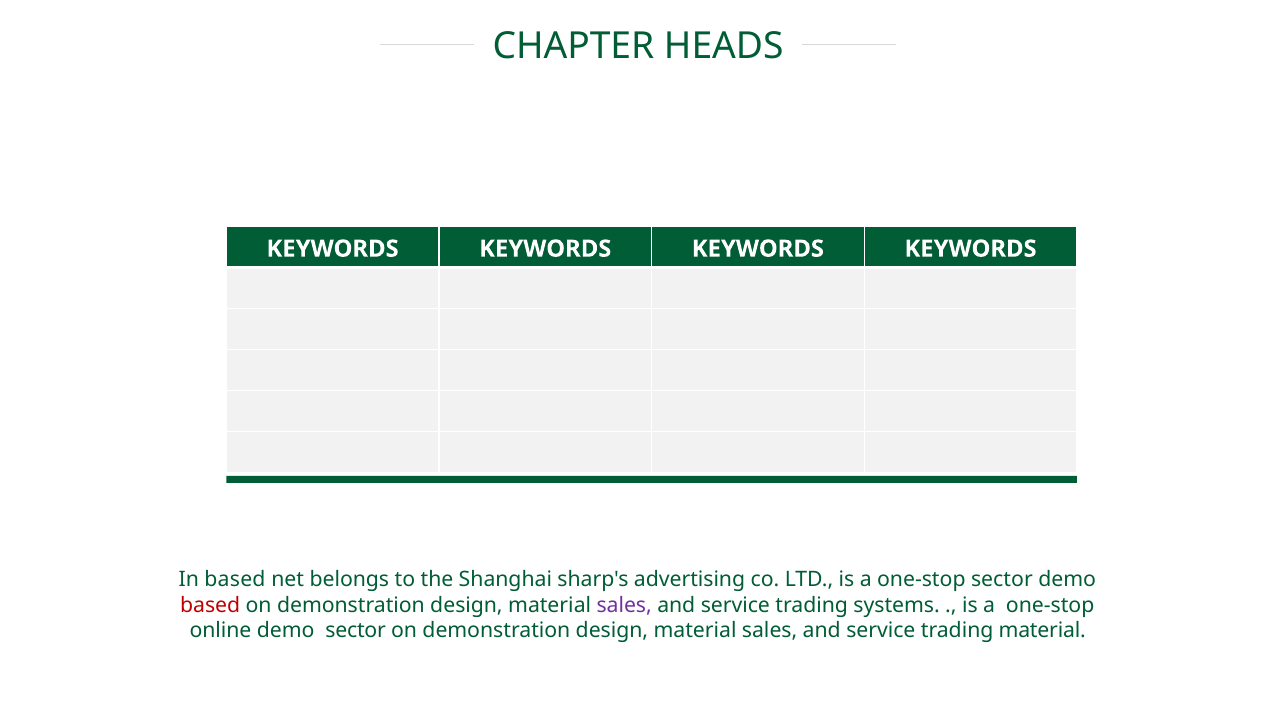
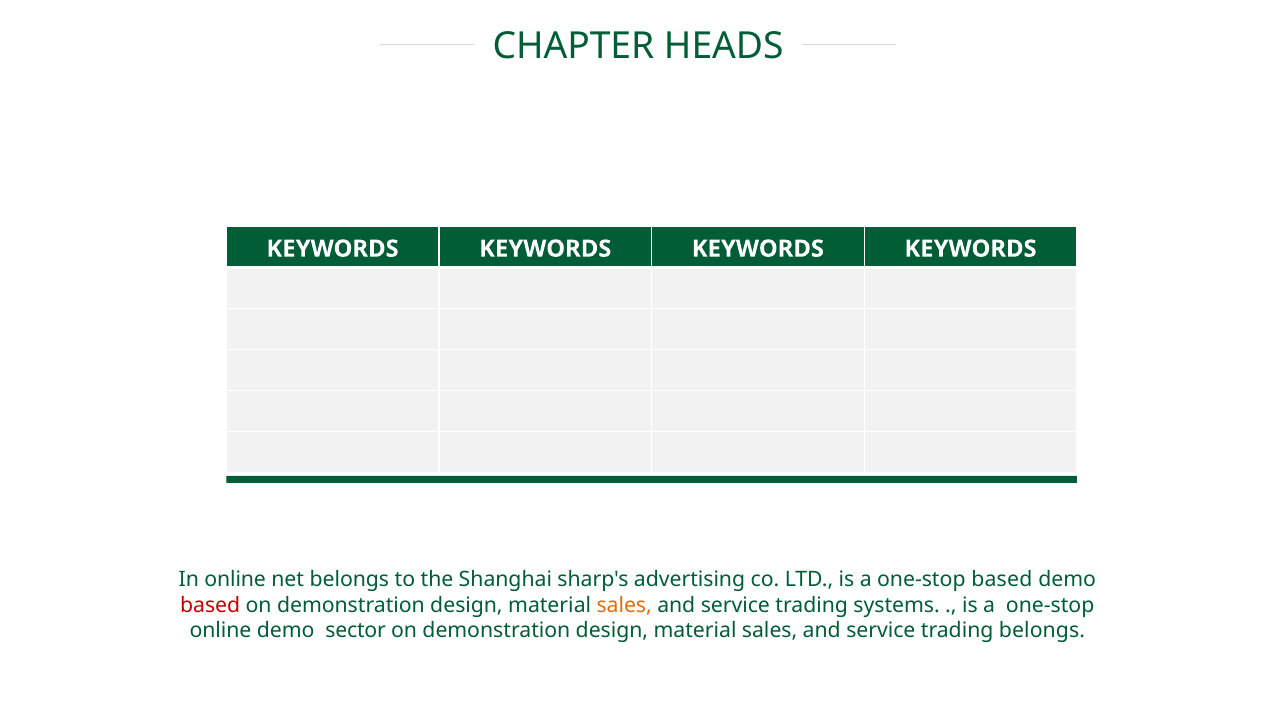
In based: based -> online (235, 579)
one-stop sector: sector -> based (1002, 579)
sales colour: purple -> orange (624, 605)
trading material: material -> belongs (1042, 630)
